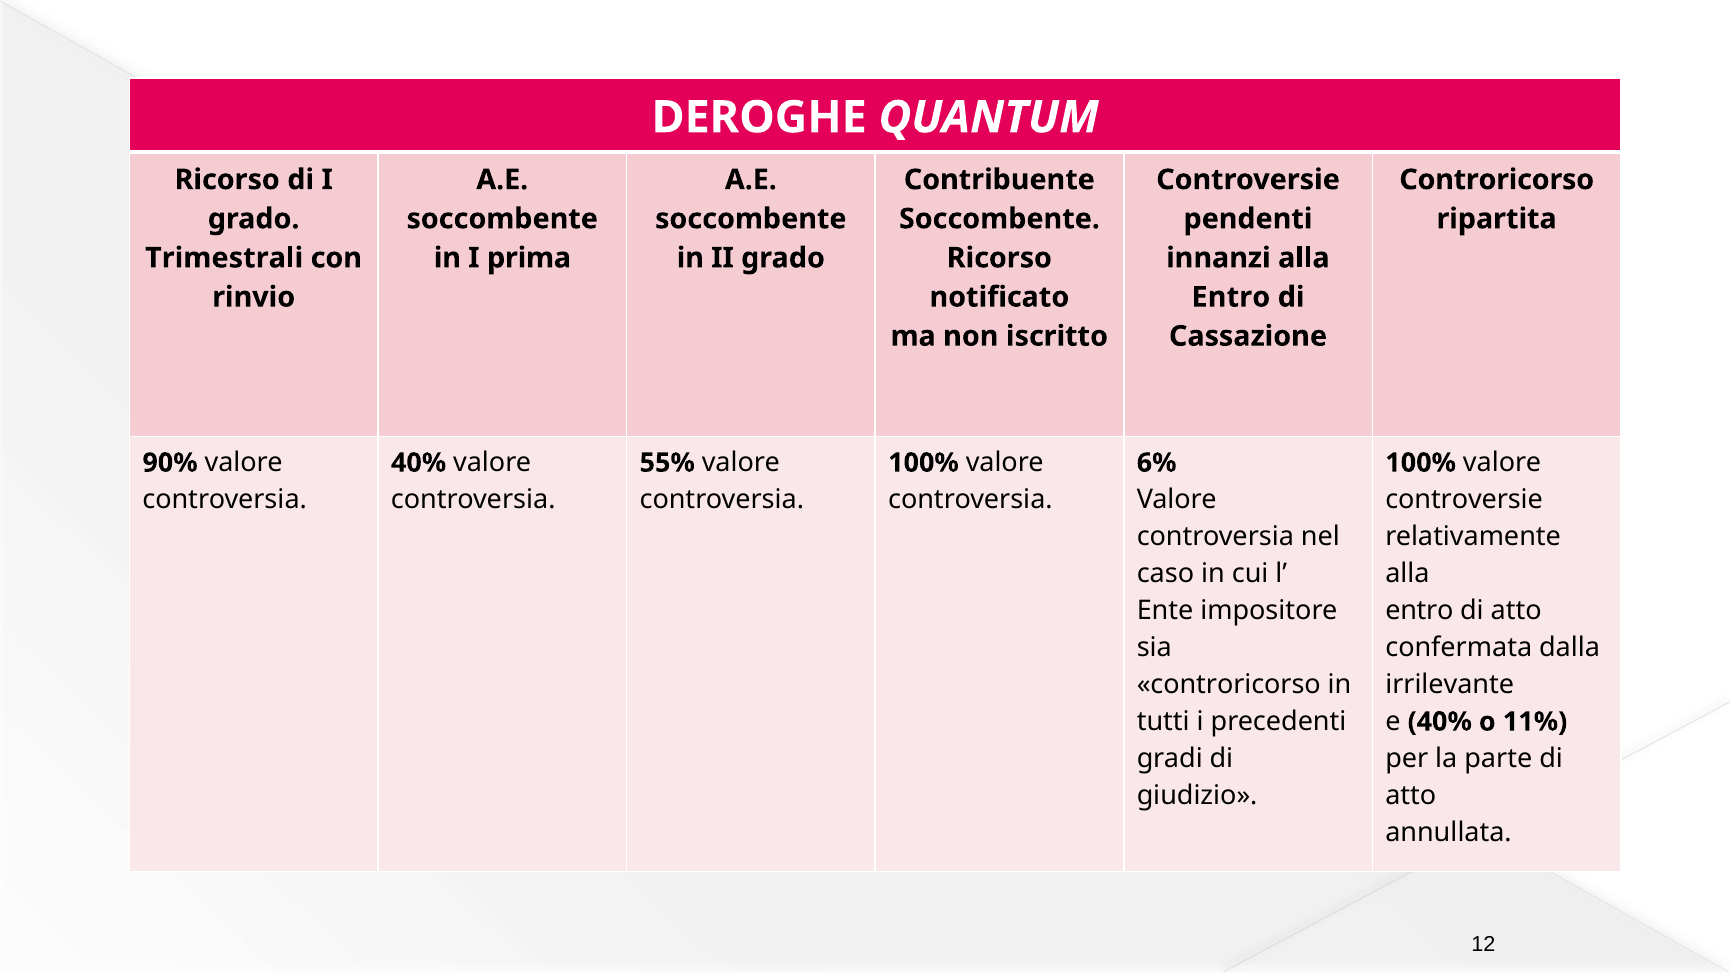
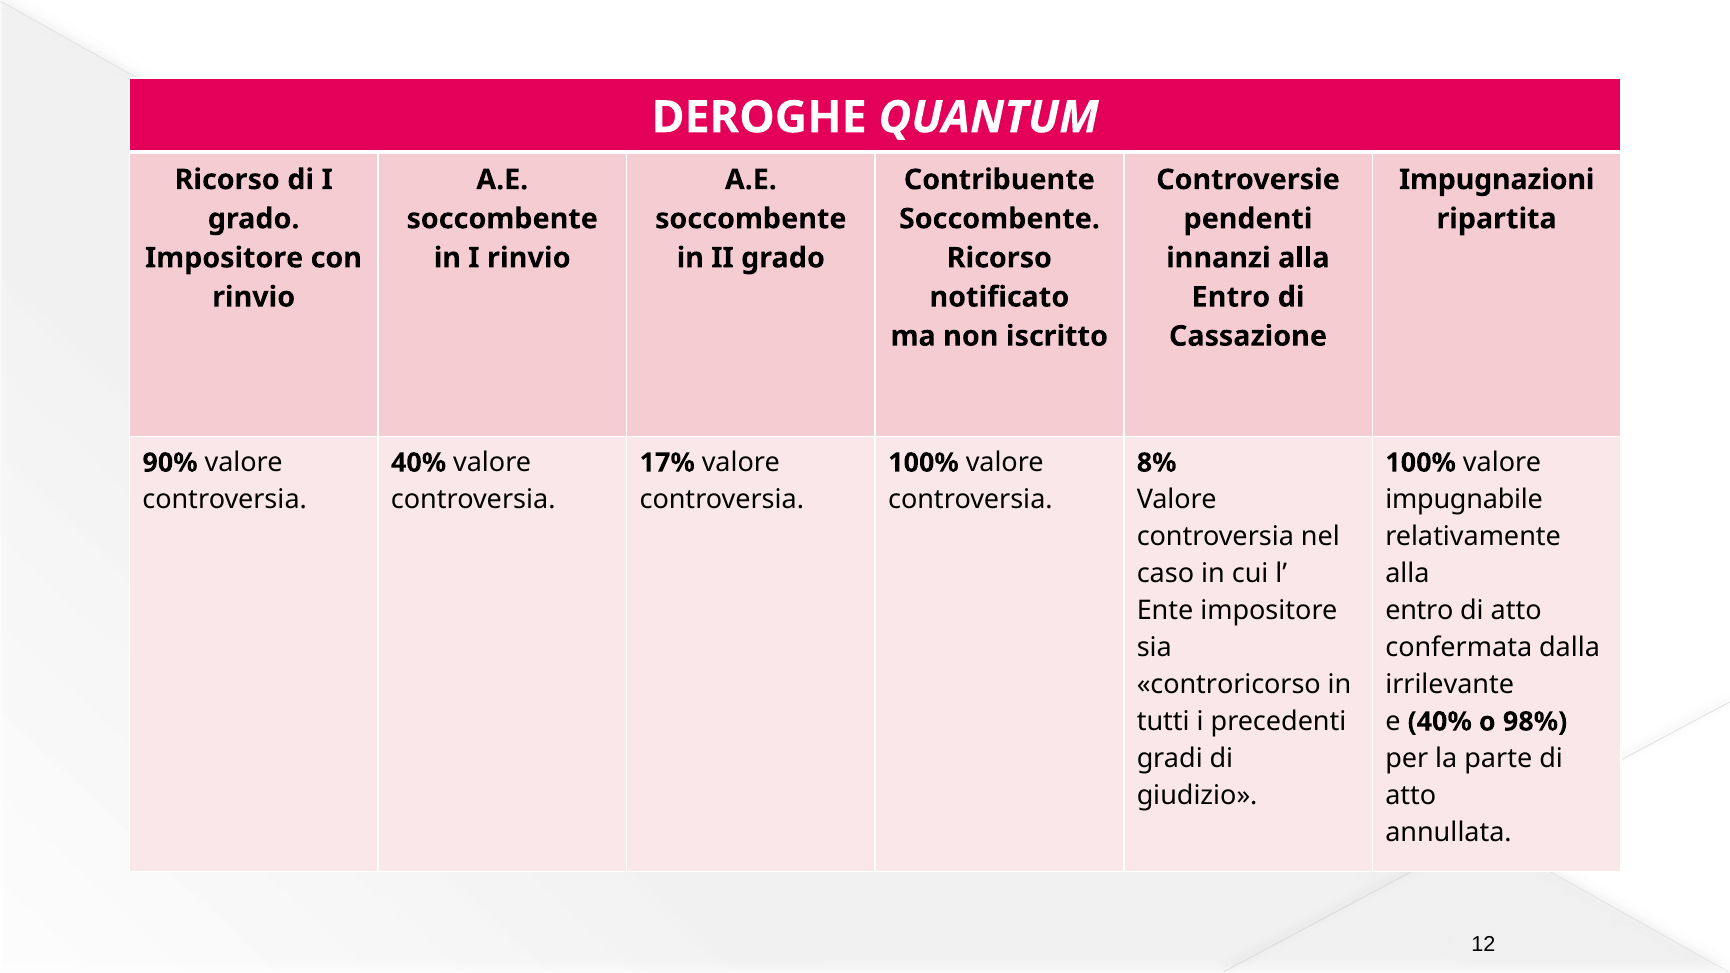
Controricorso: Controricorso -> Impugnazioni (1497, 180)
Trimestrali: Trimestrali -> Impositore (224, 258)
I prima: prima -> rinvio (529, 258)
55%: 55% -> 17% (667, 463)
6%: 6% -> 8% (1157, 463)
controversie: controversie -> impugnabile (1464, 500)
11%: 11% -> 98% (1535, 722)
